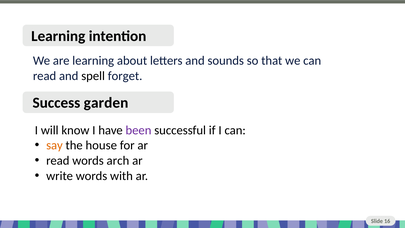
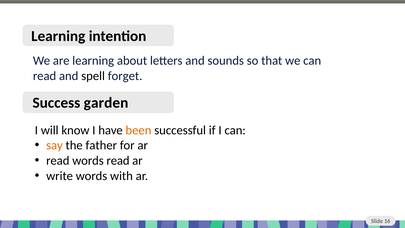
been colour: purple -> orange (138, 130)
house: house -> father (101, 145)
words arch: arch -> read (118, 161)
